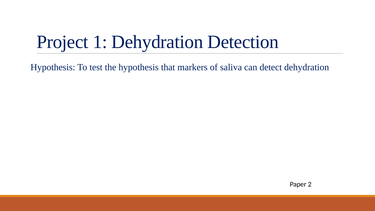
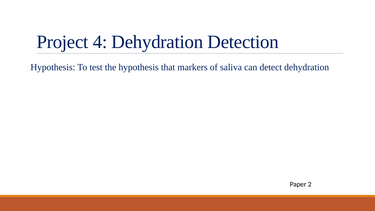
1: 1 -> 4 (100, 42)
